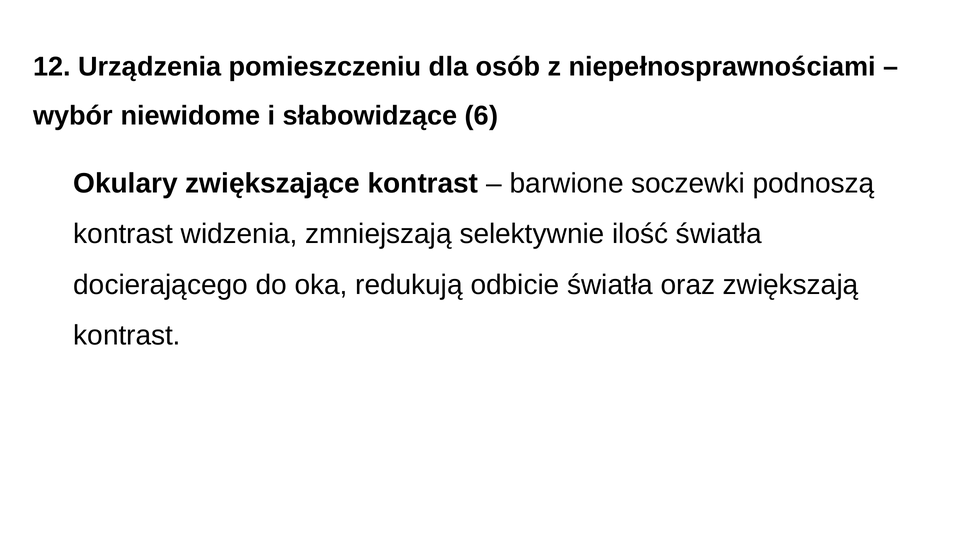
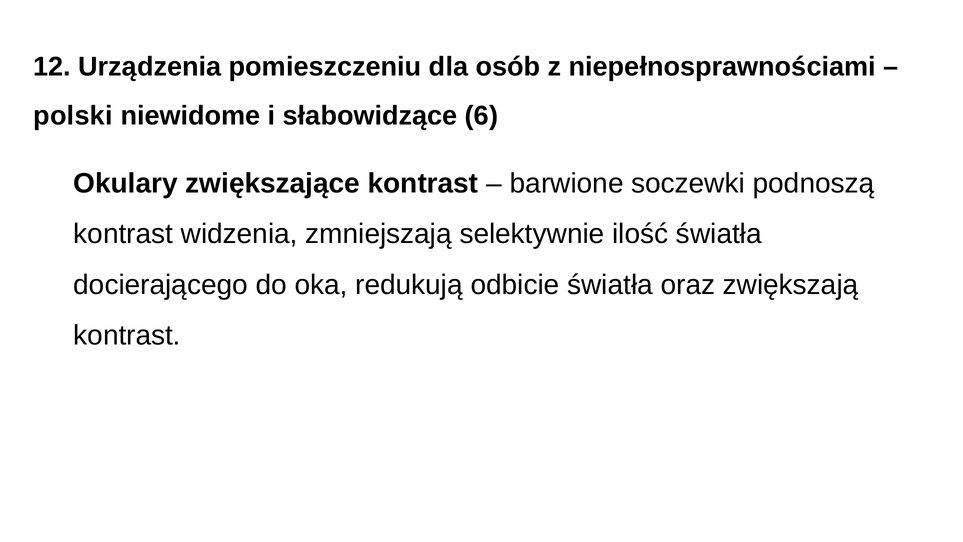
wybór: wybór -> polski (73, 116)
